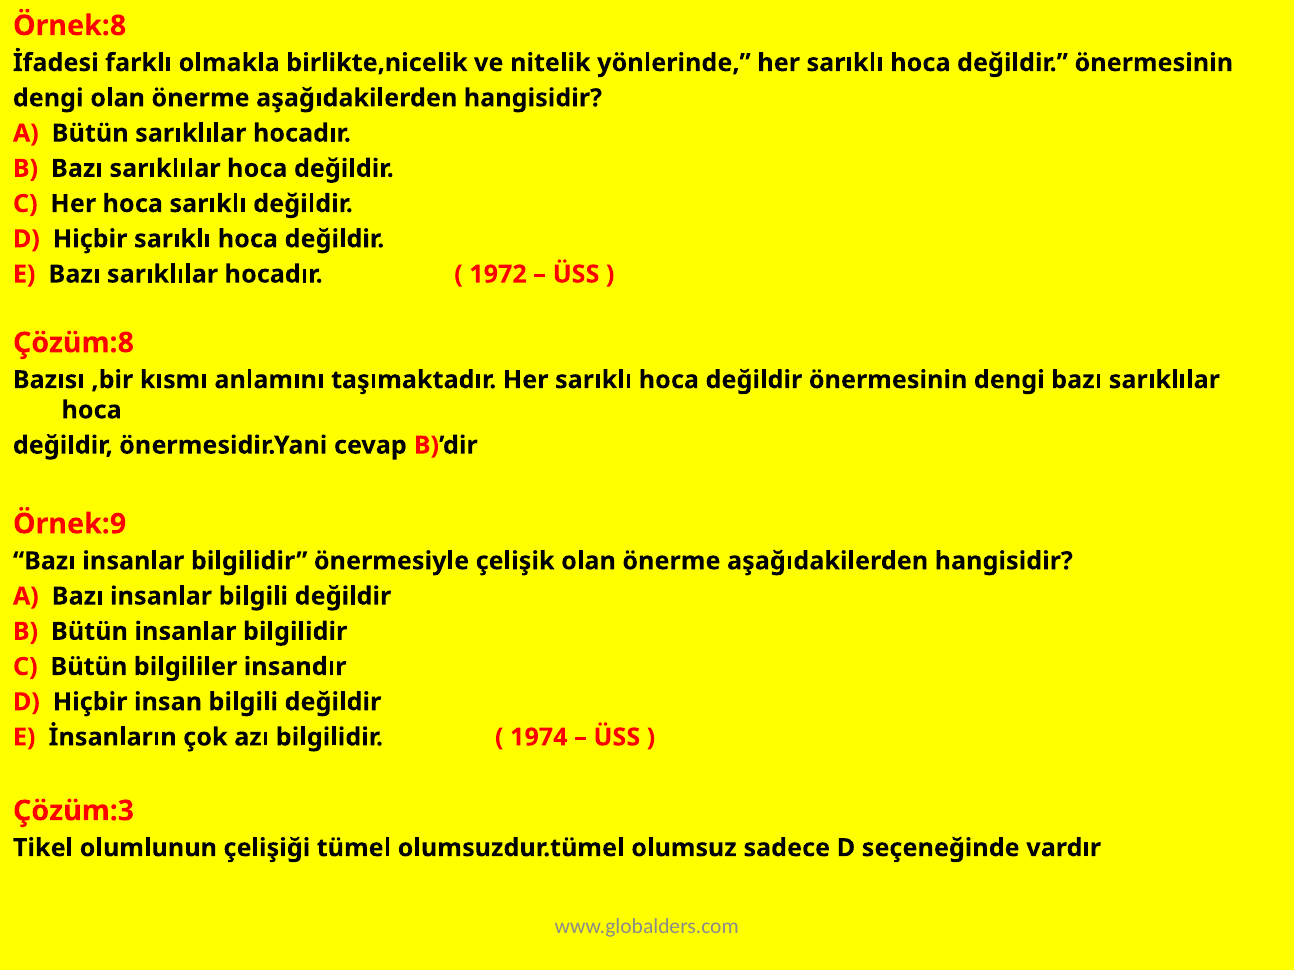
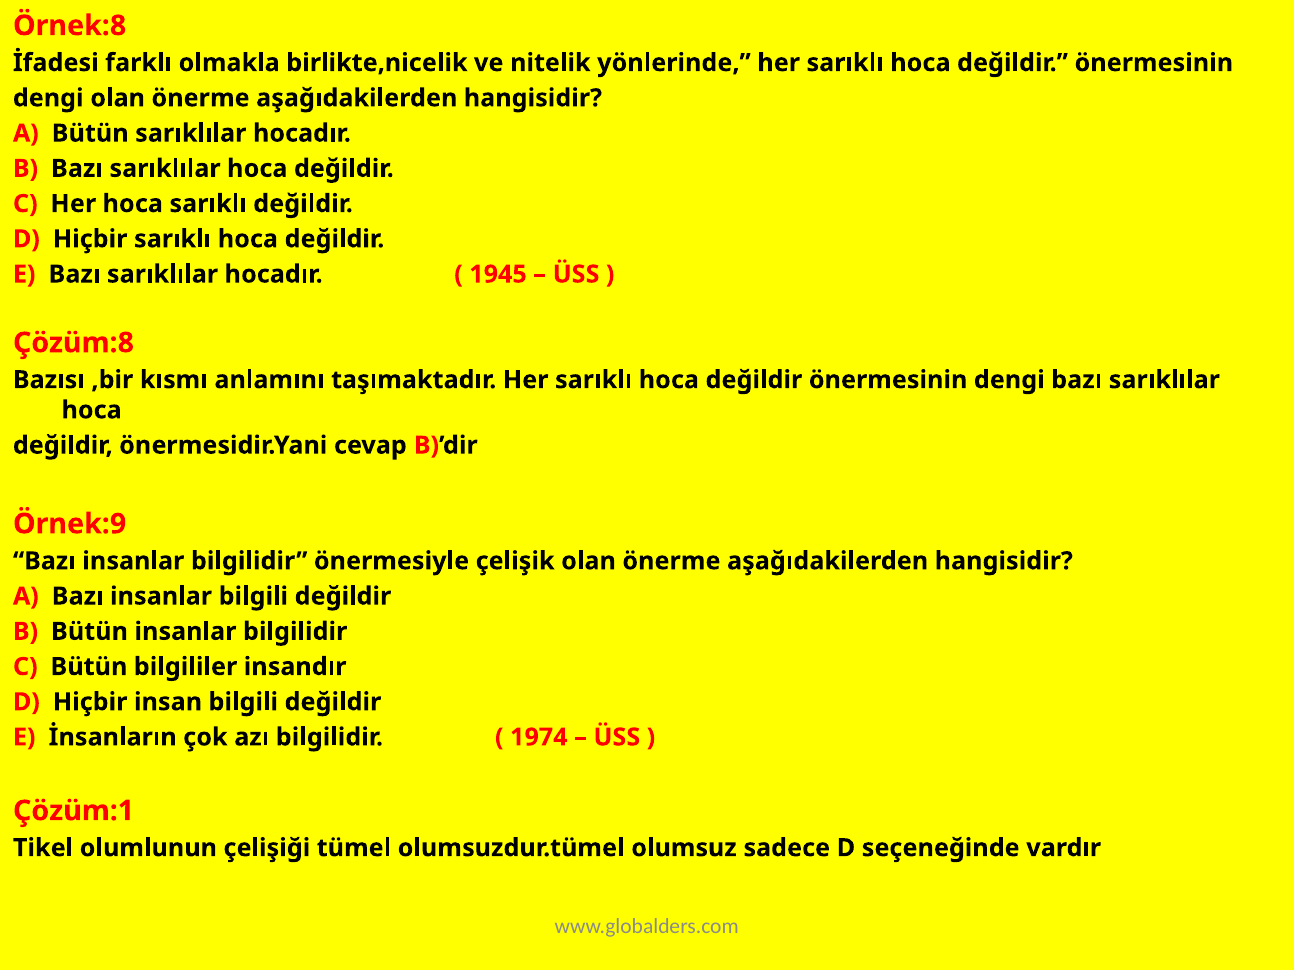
1972: 1972 -> 1945 (498, 274)
Çözüm:3: Çözüm:3 -> Çözüm:1 (74, 811)
